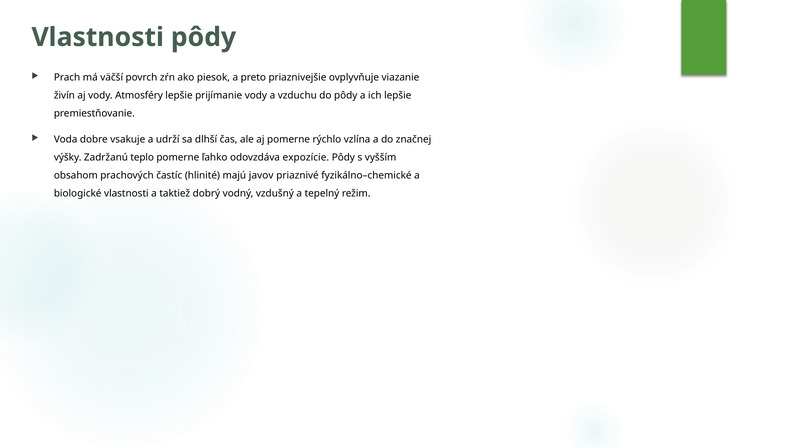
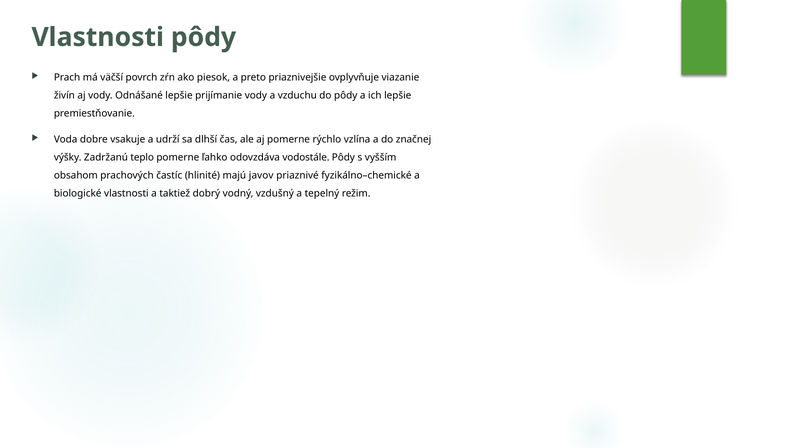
Atmosféry: Atmosféry -> Odnášané (139, 95)
expozície: expozície -> vodostále (306, 157)
